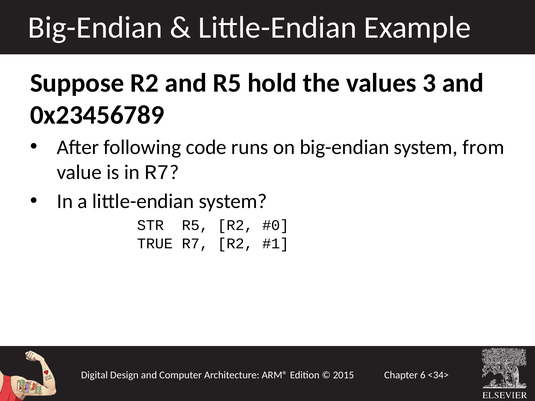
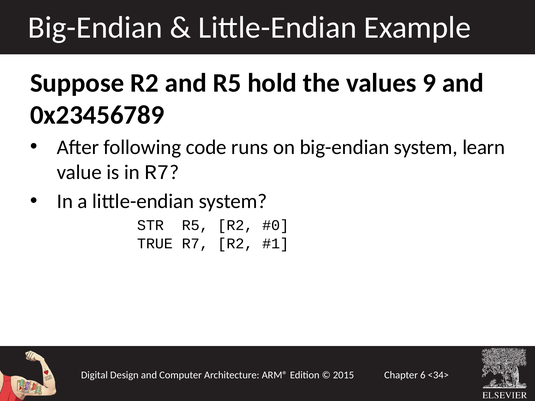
3: 3 -> 9 (429, 83)
from: from -> learn (484, 147)
